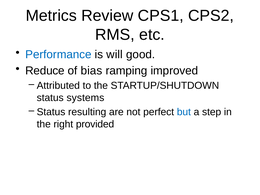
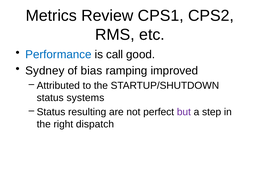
will: will -> call (115, 55)
Reduce: Reduce -> Sydney (45, 71)
but colour: blue -> purple (184, 112)
provided: provided -> dispatch (95, 124)
